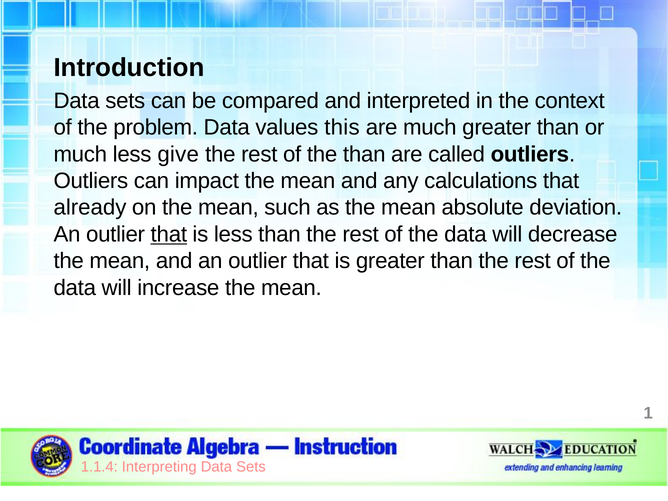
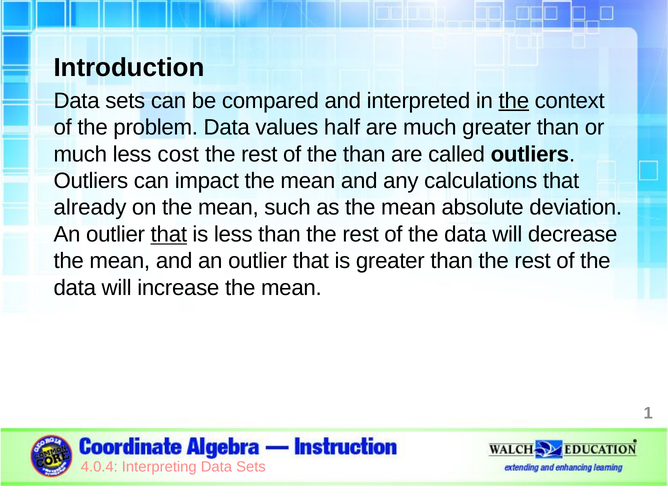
the underline: none -> present (514, 101)
this: this -> half (342, 127)
give: give -> cost (178, 154)
1.1.4: 1.1.4 -> 4.0.4 (99, 467)
